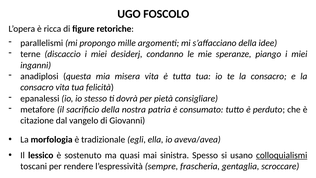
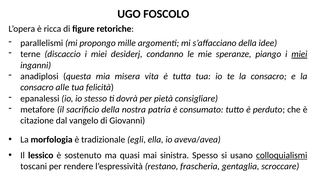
miei underline: none -> present (299, 54)
consacro vita: vita -> alle (62, 87)
sempre: sempre -> restano (162, 166)
